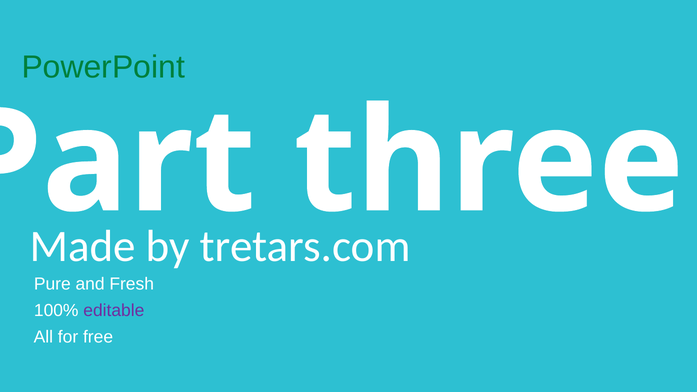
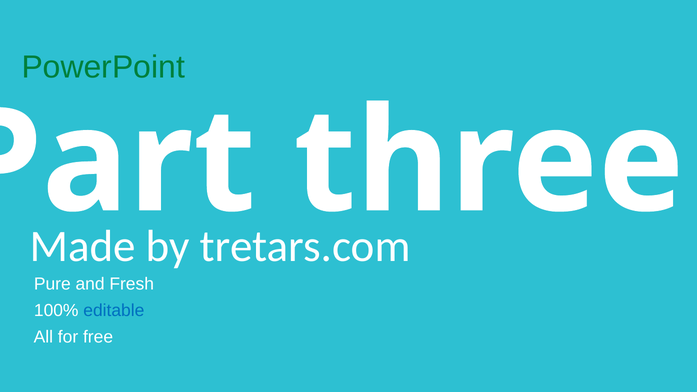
editable colour: purple -> blue (114, 310)
